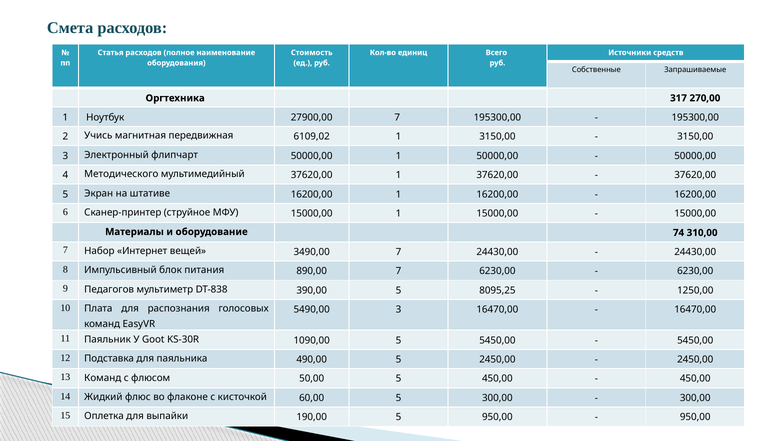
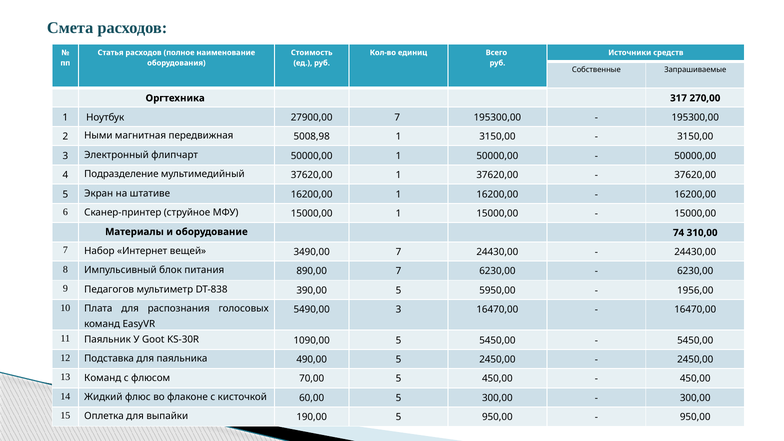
Учись: Учись -> Ными (98, 136)
6109,02: 6109,02 -> 5008,98 (312, 137)
Методического: Методического -> Подразделение (121, 174)
8095,25: 8095,25 -> 5950,00 (497, 290)
1250,00: 1250,00 -> 1956,00 (695, 290)
50,00: 50,00 -> 70,00 (312, 379)
